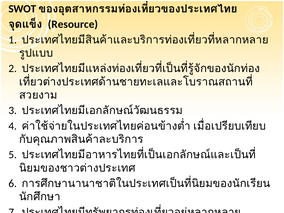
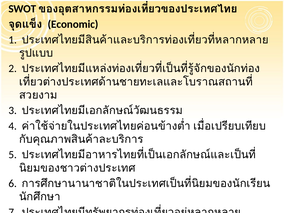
Resource: Resource -> Economic (73, 24)
